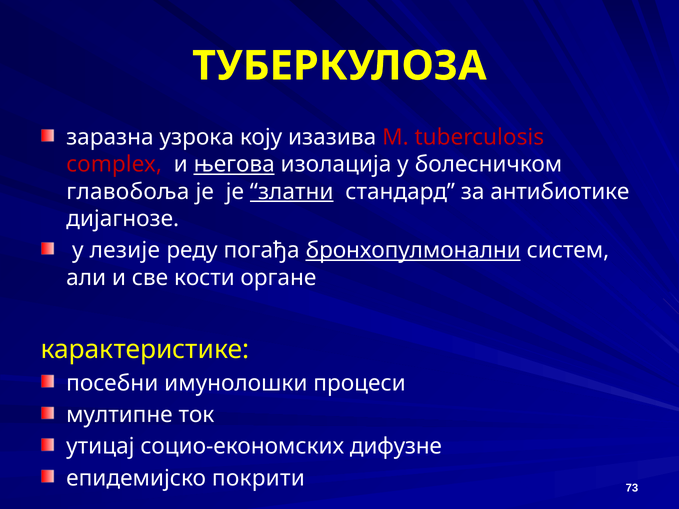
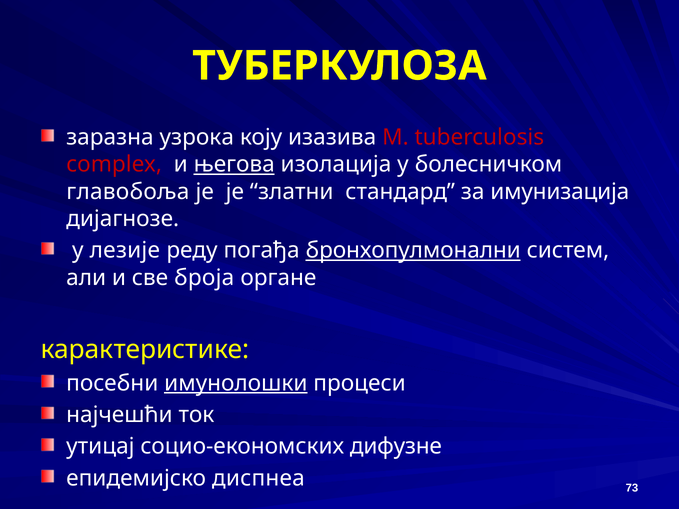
златни underline: present -> none (292, 192)
антибиотике: антибиотике -> имунизација (560, 192)
кости: кости -> броја (204, 278)
имунолошки underline: none -> present (236, 383)
мултипне: мултипне -> најчешћи (119, 415)
покрити: покрити -> диспнеа (258, 478)
